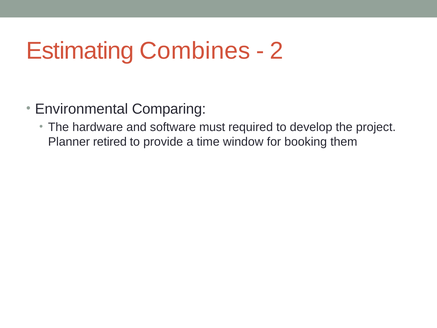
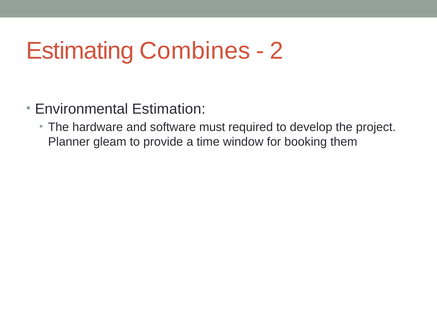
Comparing: Comparing -> Estimation (169, 109)
retired: retired -> gleam (110, 142)
